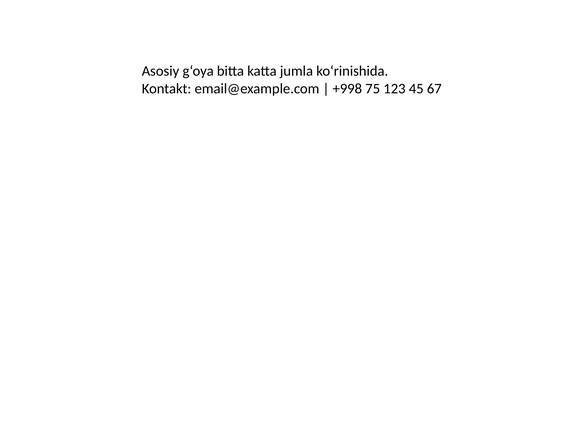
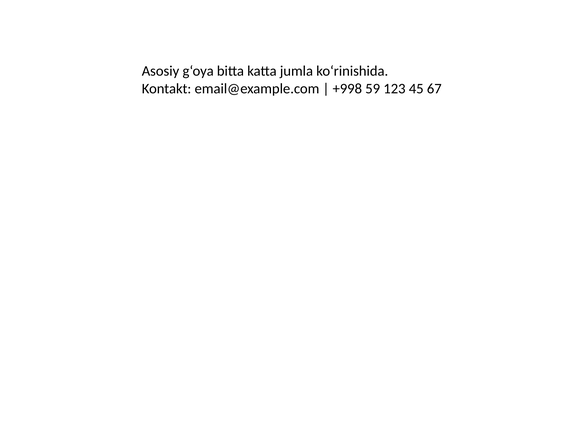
75: 75 -> 59 (373, 89)
